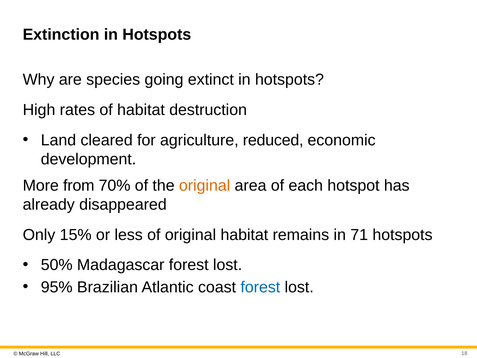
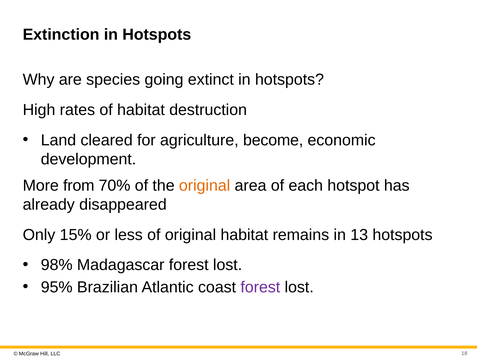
reduced: reduced -> become (273, 140)
71: 71 -> 13 (359, 235)
50%: 50% -> 98% (57, 265)
forest colour: blue -> purple (260, 287)
